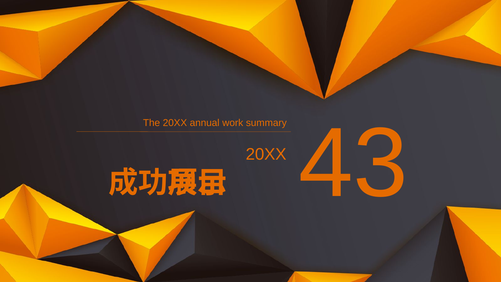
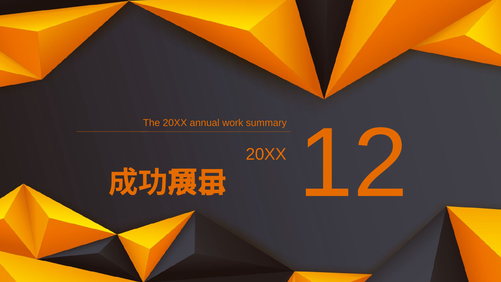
43: 43 -> 12 (353, 163)
